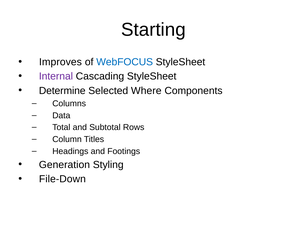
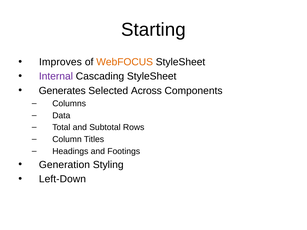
WebFOCUS colour: blue -> orange (125, 62)
Determine: Determine -> Generates (62, 91)
Where: Where -> Across (146, 91)
File-Down: File-Down -> Left-Down (62, 179)
